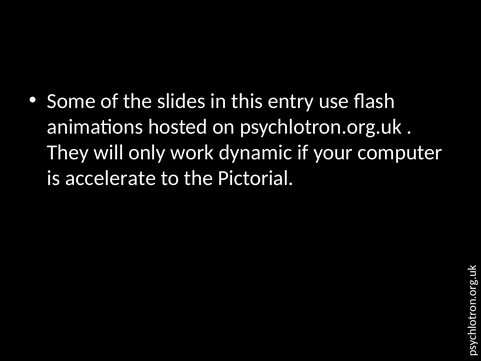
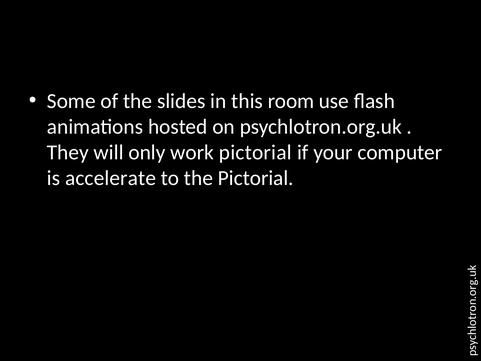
entry: entry -> room (291, 101)
work dynamic: dynamic -> pictorial (255, 152)
